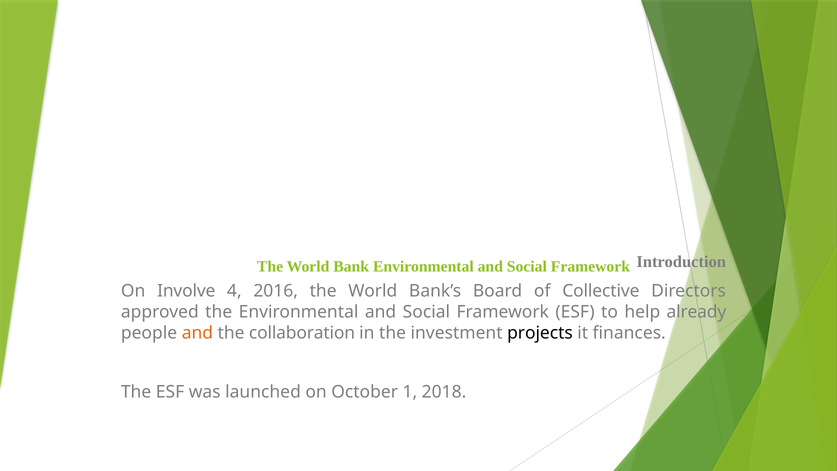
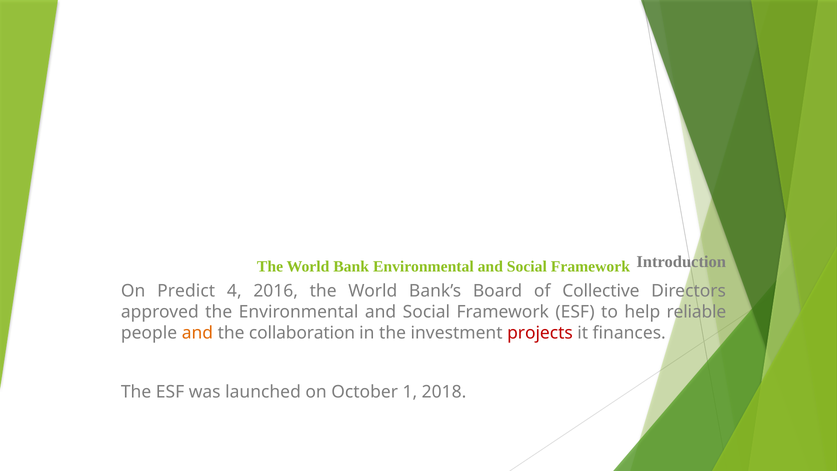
Involve: Involve -> Predict (186, 291)
already: already -> reliable (696, 312)
projects colour: black -> red (540, 333)
